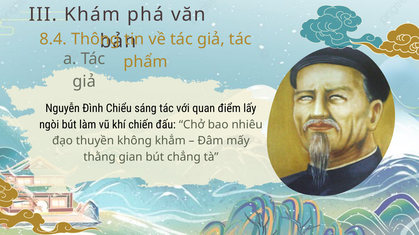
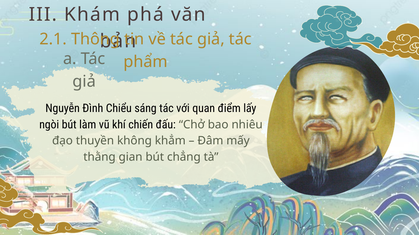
8.4: 8.4 -> 2.1 (53, 39)
